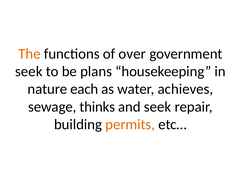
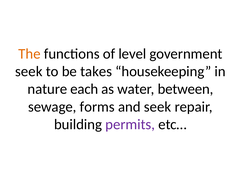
over: over -> level (132, 54)
plans: plans -> takes (96, 71)
achieves: achieves -> between (186, 89)
thinks: thinks -> forms (97, 107)
permits colour: orange -> purple (130, 124)
